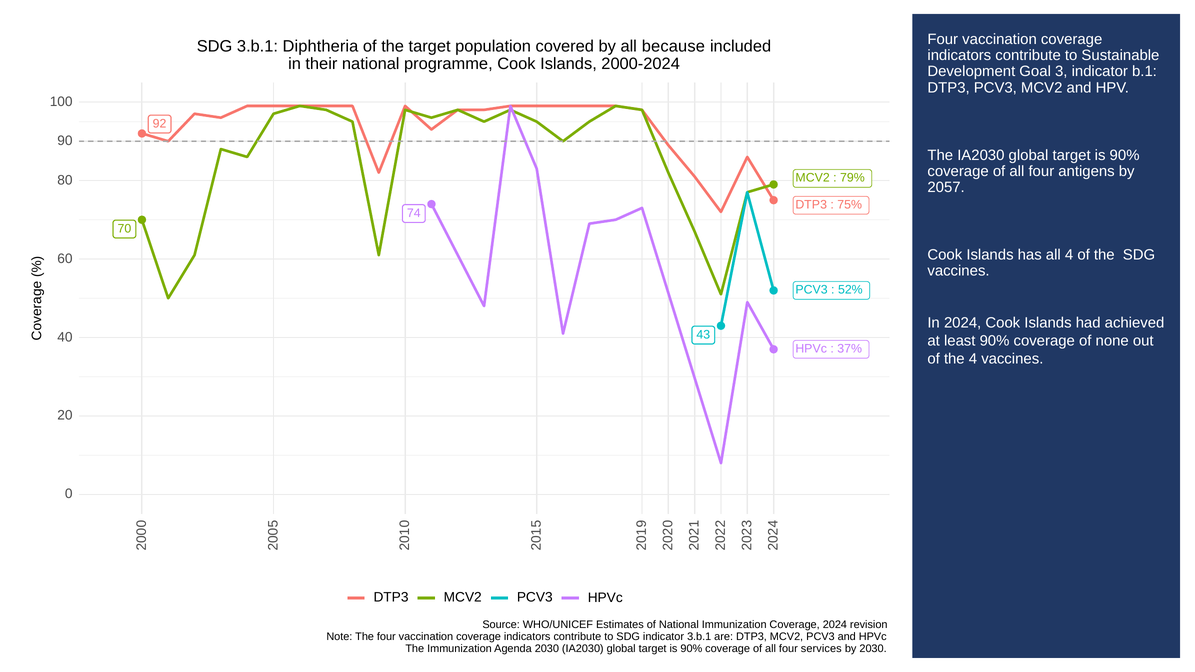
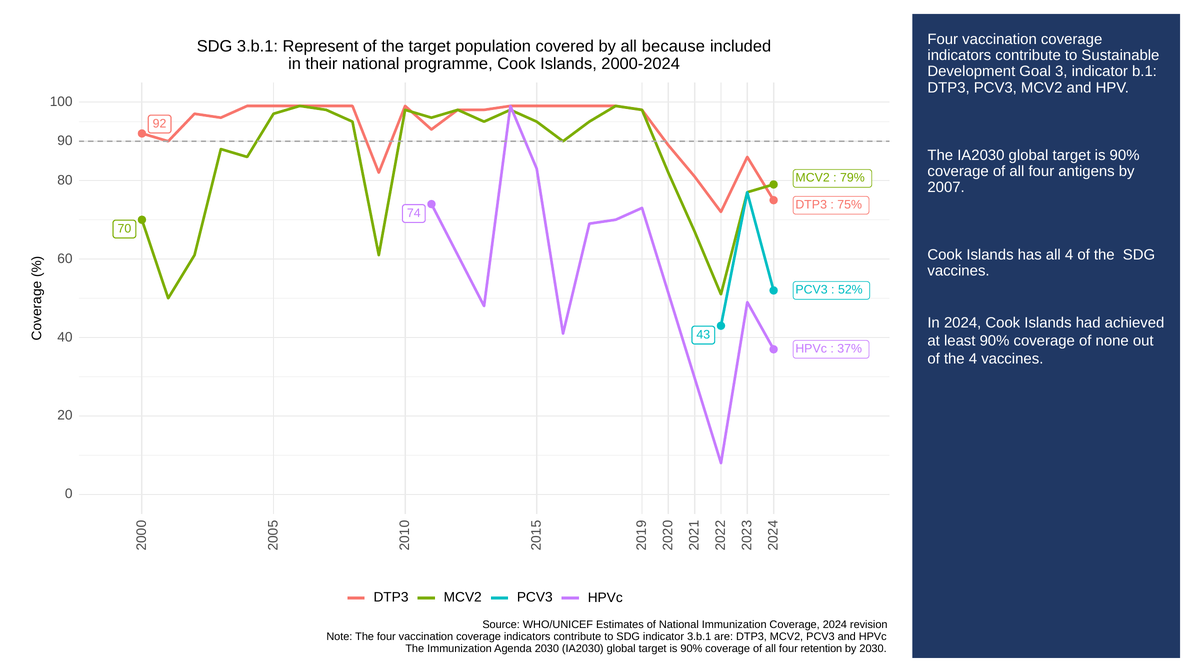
Diphtheria: Diphtheria -> Represent (321, 46)
2057: 2057 -> 2007 (946, 187)
services: services -> retention (821, 649)
